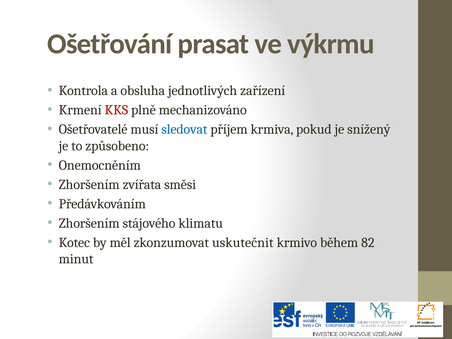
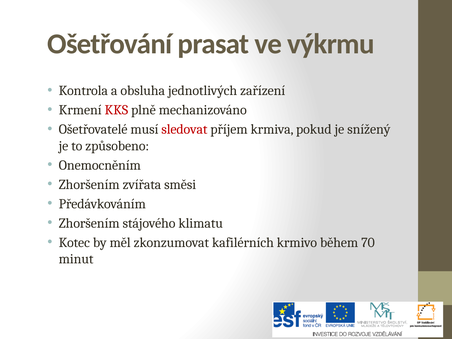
sledovat colour: blue -> red (184, 129)
uskutečnit: uskutečnit -> kafilérních (243, 242)
82: 82 -> 70 (368, 242)
